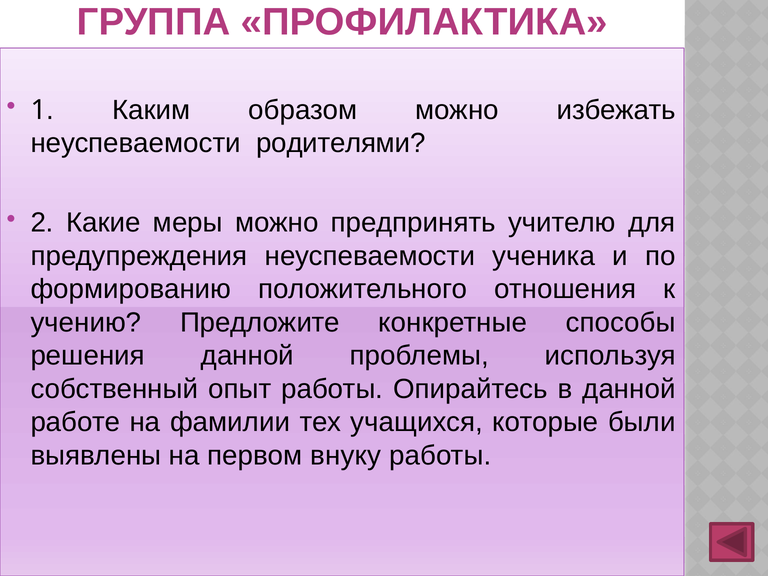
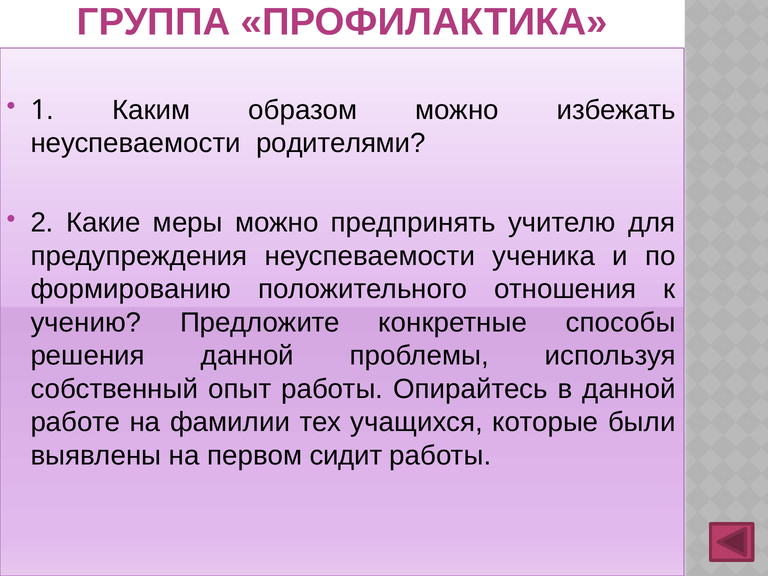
внуку: внуку -> сидит (346, 455)
